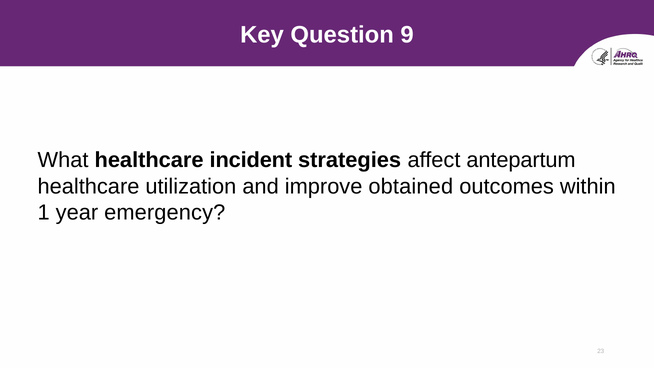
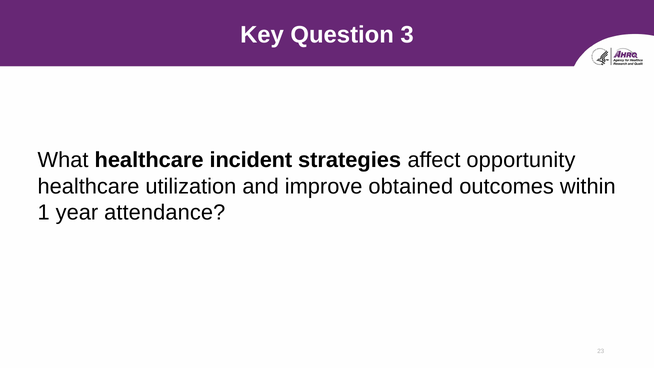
9: 9 -> 3 (407, 35)
antepartum: antepartum -> opportunity (521, 160)
emergency: emergency -> attendance (165, 213)
